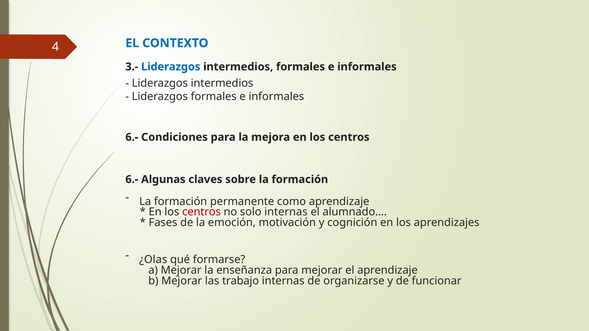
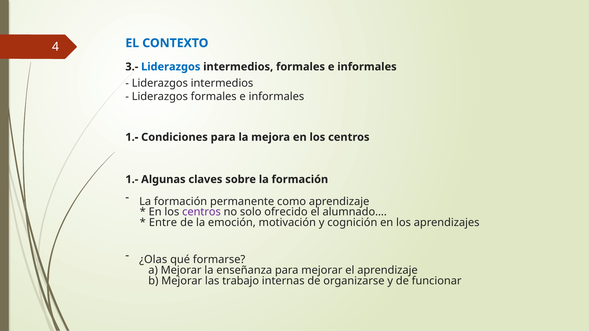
6.-: 6.- -> 1.- (132, 137)
6.-: 6.- -> 1.- (132, 180)
centros colour: red -> purple (201, 212)
solo internas: internas -> ofrecido (286, 212)
Fases: Fases -> Entre (163, 223)
